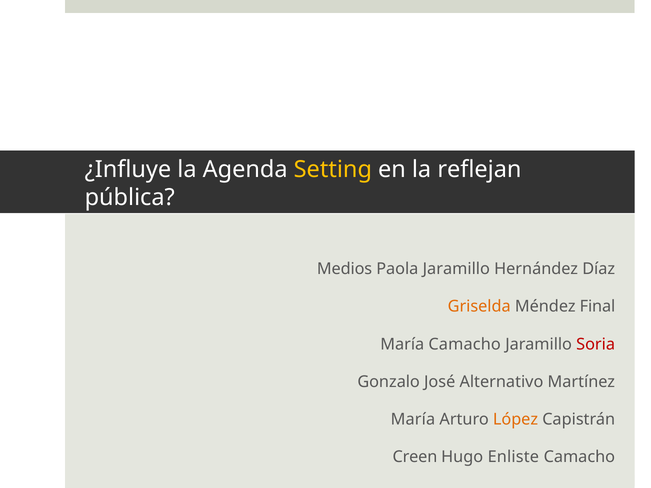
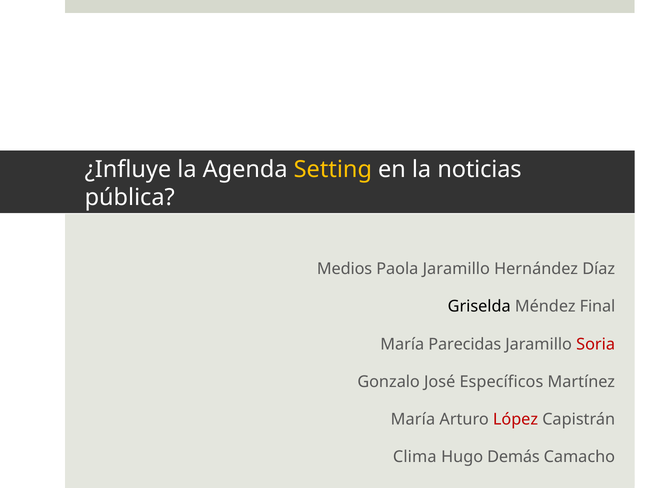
reflejan: reflejan -> noticias (479, 170)
Griselda colour: orange -> black (479, 307)
María Camacho: Camacho -> Parecidas (465, 344)
Alternativo: Alternativo -> Específicos (501, 382)
López colour: orange -> red (515, 420)
Creen: Creen -> Clima (415, 457)
Enliste: Enliste -> Demás (513, 457)
